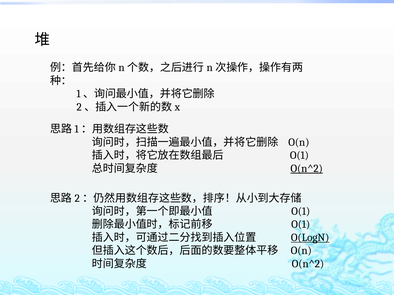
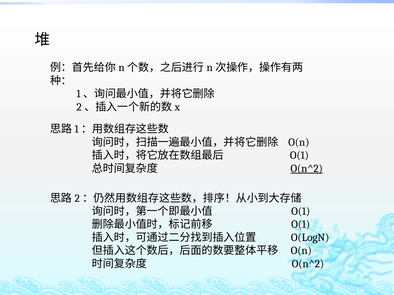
O(LogN underline: present -> none (310, 238)
